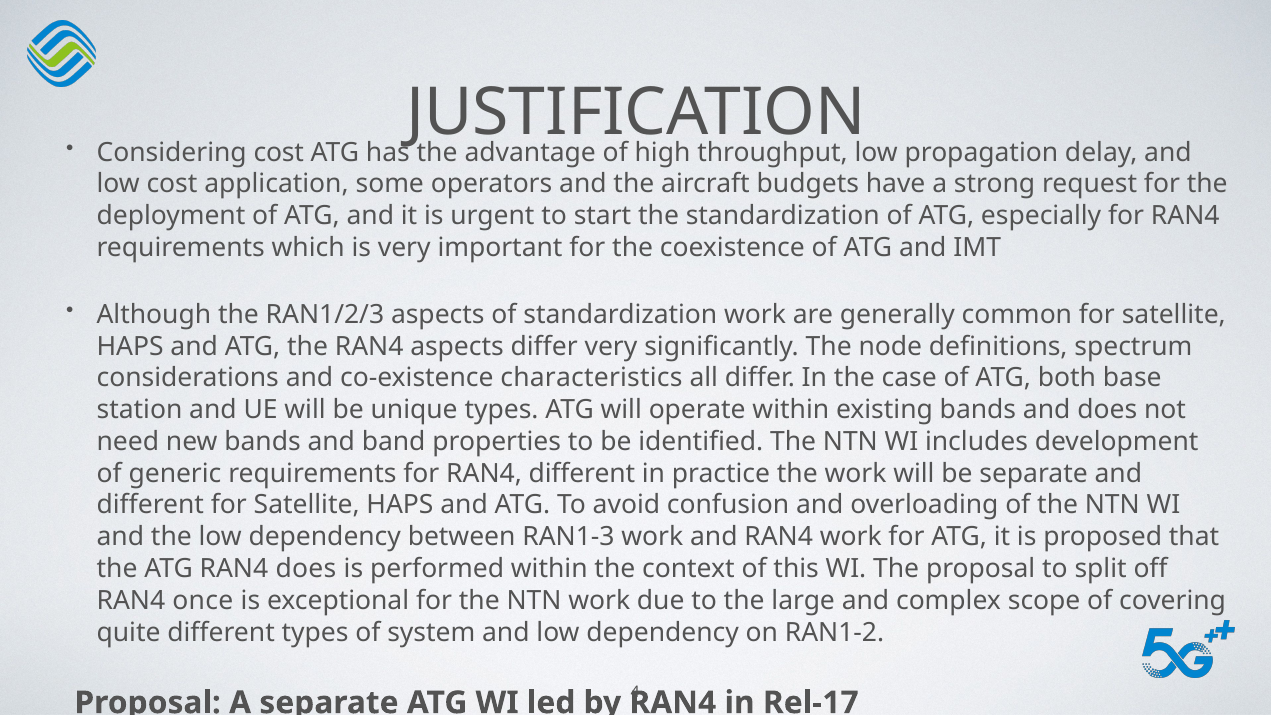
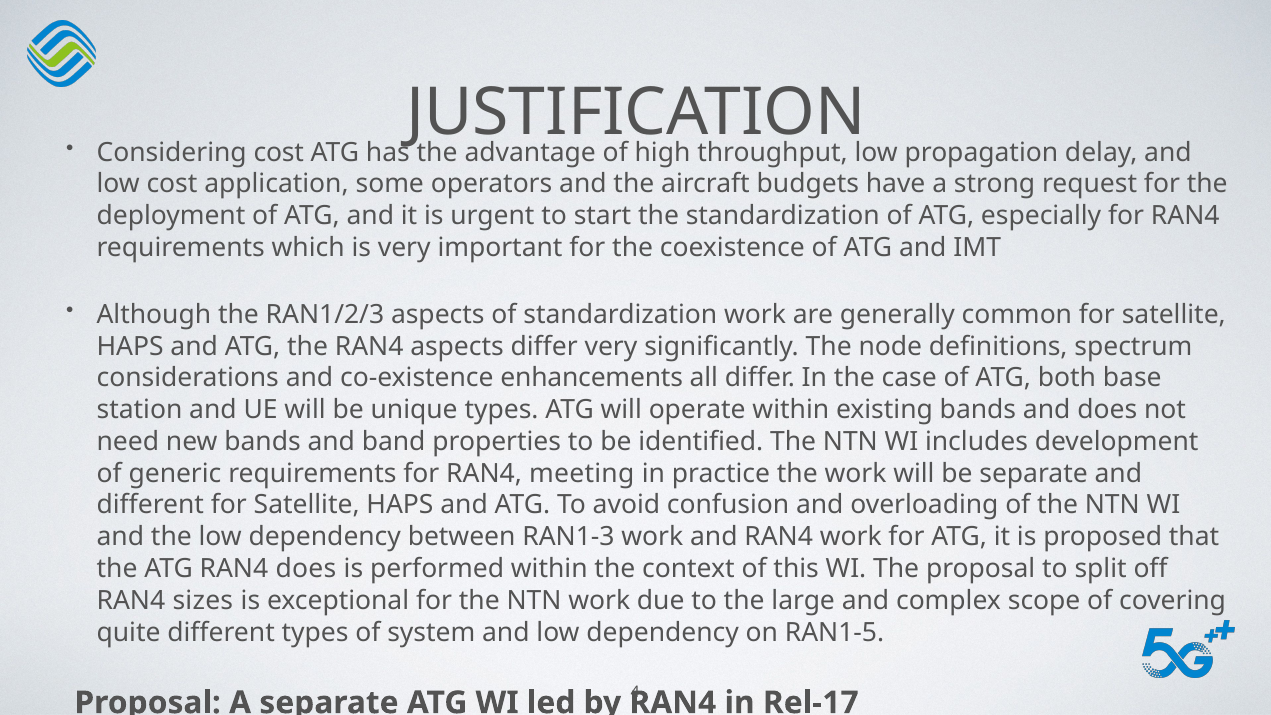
characteristics: characteristics -> enhancements (592, 378)
RAN4 different: different -> meeting (582, 473)
once: once -> sizes (203, 601)
RAN1-2: RAN1-2 -> RAN1-5 (835, 632)
